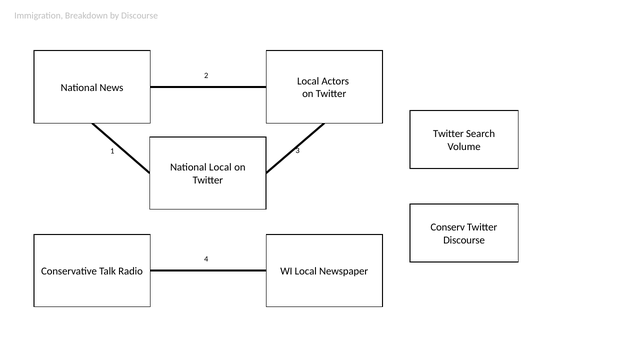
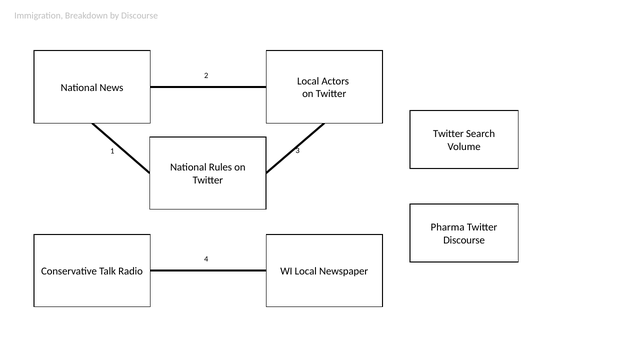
National Local: Local -> Rules (220, 167)
Conserv: Conserv -> Pharma (448, 227)
